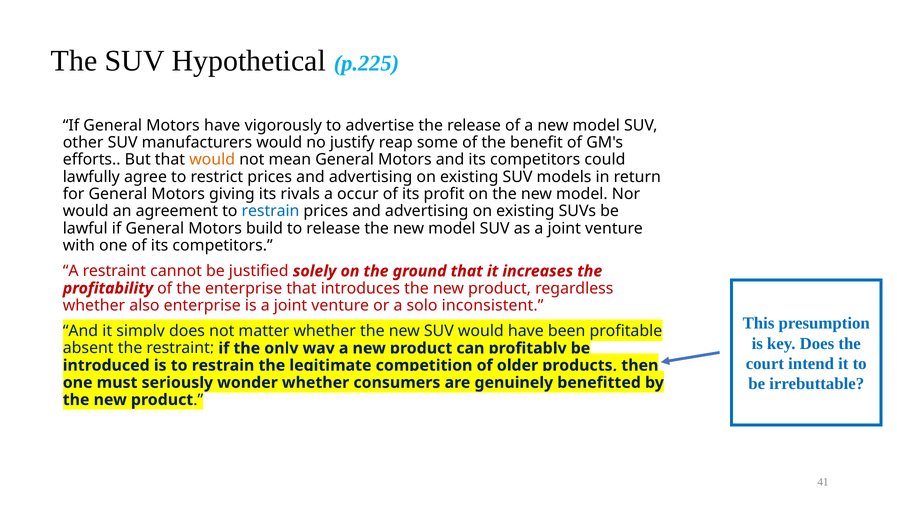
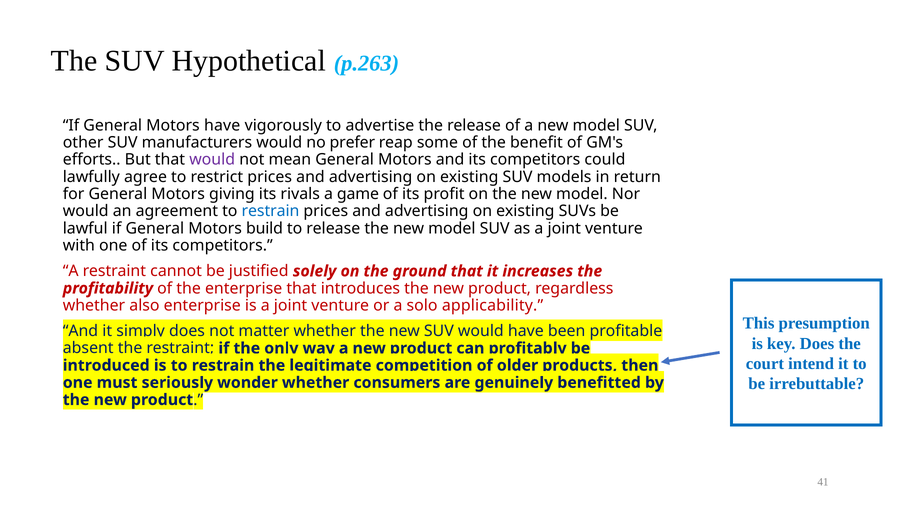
p.225: p.225 -> p.263 (366, 63)
justify: justify -> prefer (352, 142)
would colour: orange -> purple (212, 160)
occur: occur -> game (358, 194)
inconsistent: inconsistent -> applicability (493, 305)
